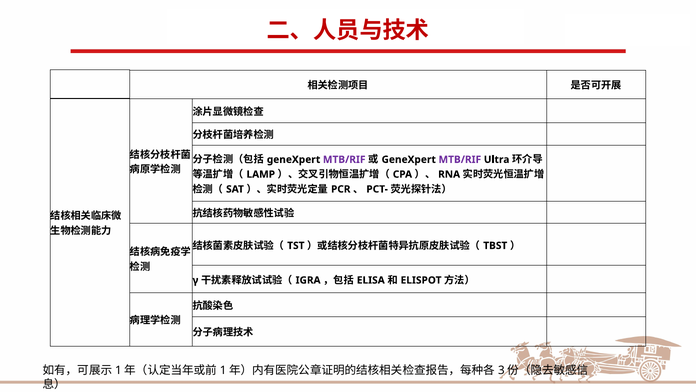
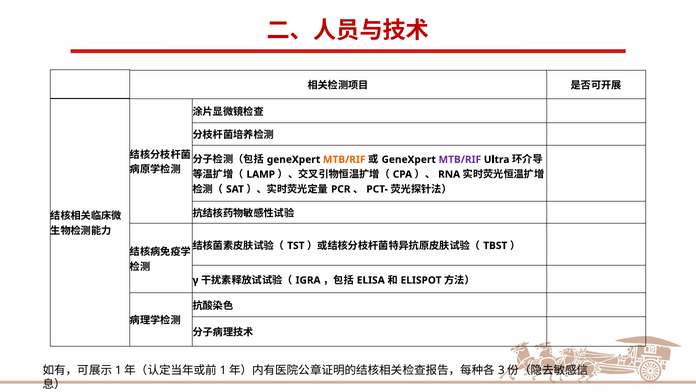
MTB/RIF colour: purple -> orange (344, 159)
